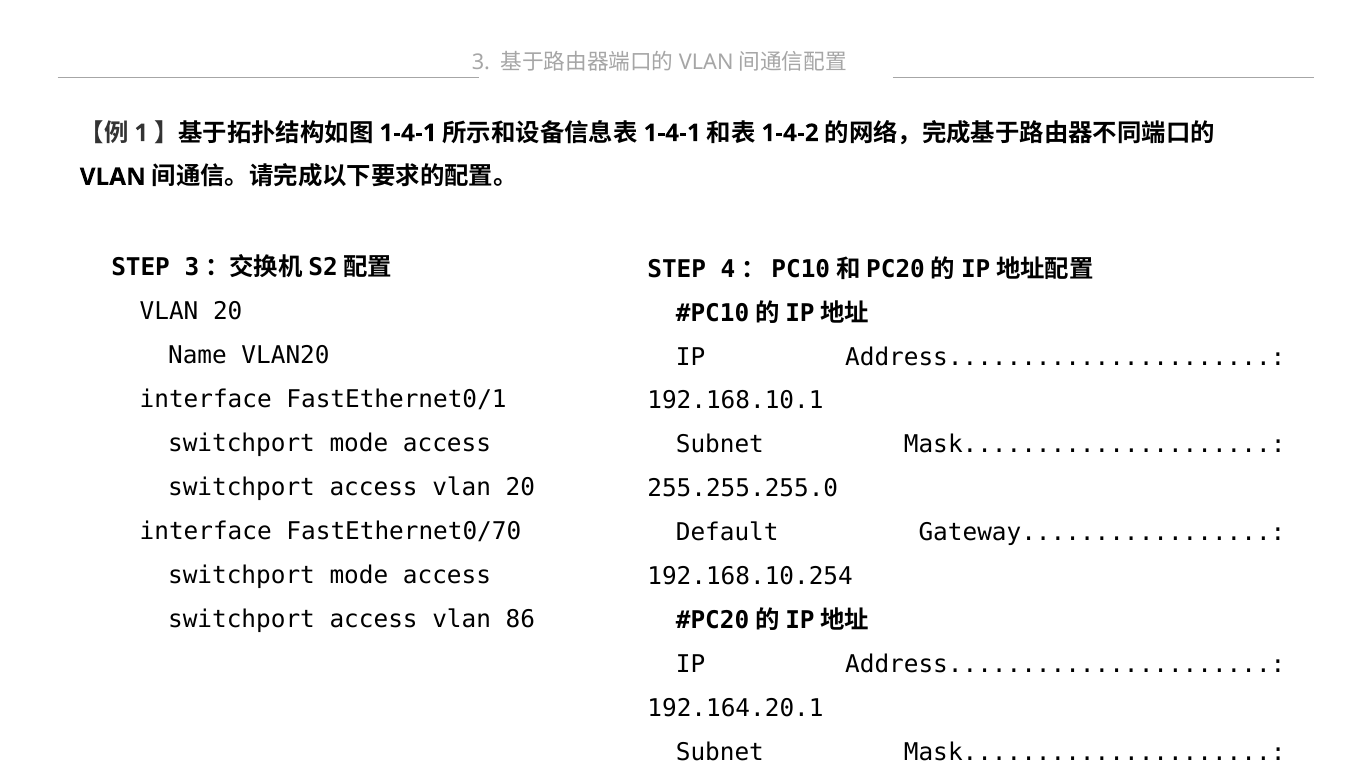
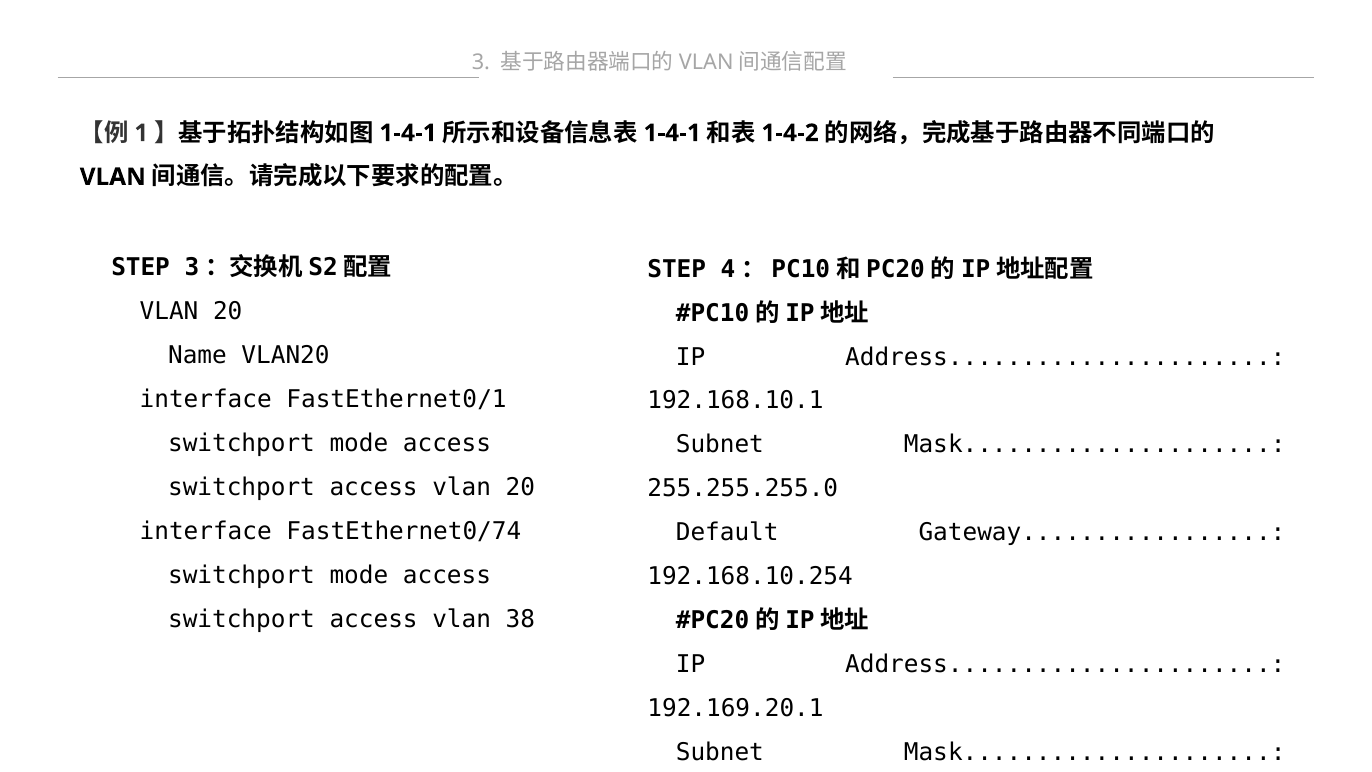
FastEthernet0/70: FastEthernet0/70 -> FastEthernet0/74 (404, 531)
86: 86 -> 38 (520, 619)
192.164.20.1: 192.164.20.1 -> 192.169.20.1 (735, 708)
